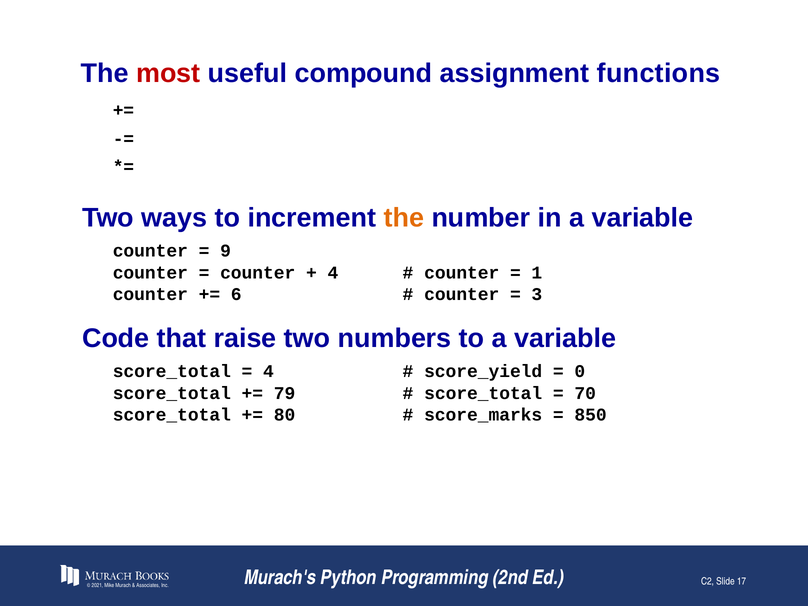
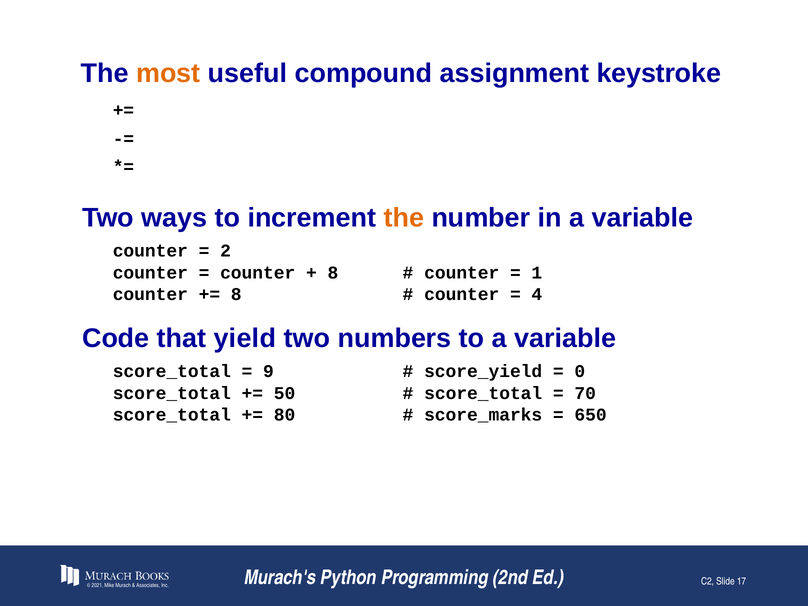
most colour: red -> orange (168, 73)
functions: functions -> keystroke (659, 73)
9: 9 -> 2 (226, 251)
4: 4 -> 8 (333, 273)
6: 6 -> 8 (236, 294)
3: 3 -> 4 (537, 294)
raise: raise -> yield (245, 339)
4: 4 -> 9 (268, 372)
79: 79 -> 50 (285, 393)
850: 850 -> 650 (591, 415)
